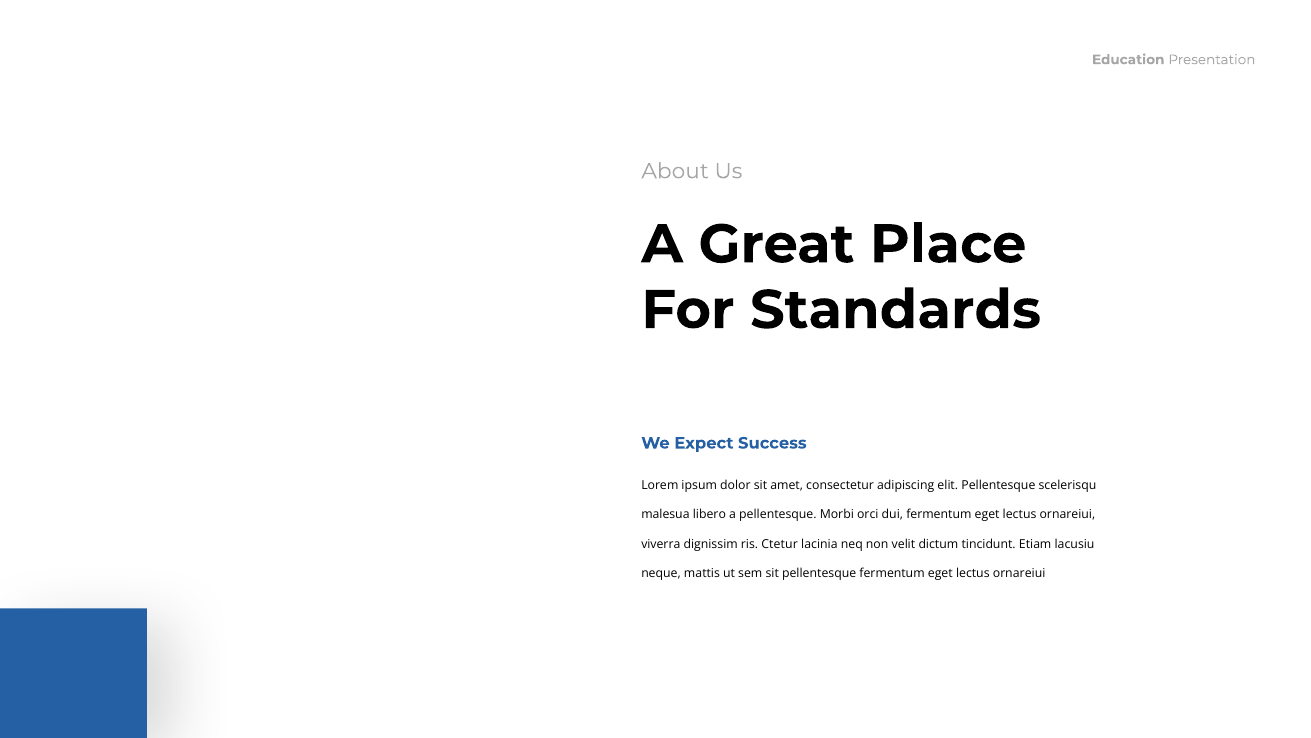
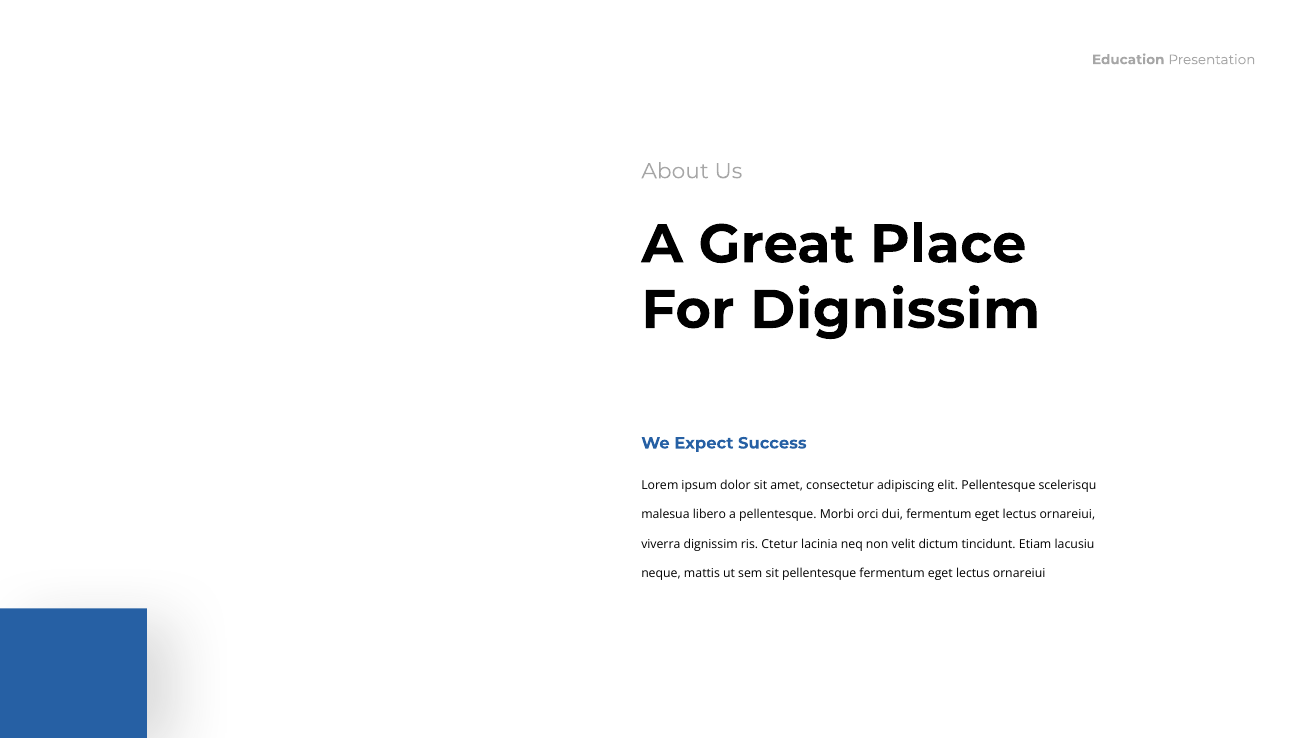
For Standards: Standards -> Dignissim (895, 310)
